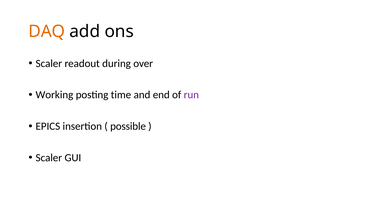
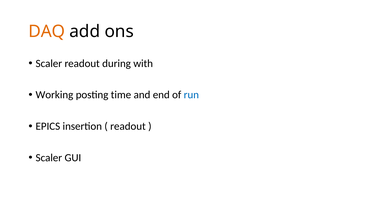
over: over -> with (143, 63)
run colour: purple -> blue (191, 95)
possible: possible -> readout (128, 126)
